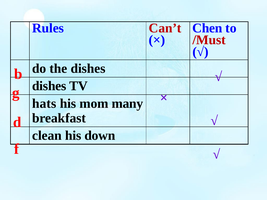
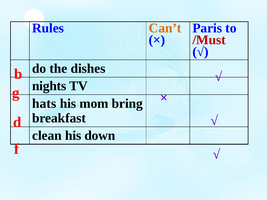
Can’t colour: red -> orange (165, 28)
Chen: Chen -> Paris (207, 28)
dishes: dishes -> nights (49, 86)
many: many -> bring (127, 104)
